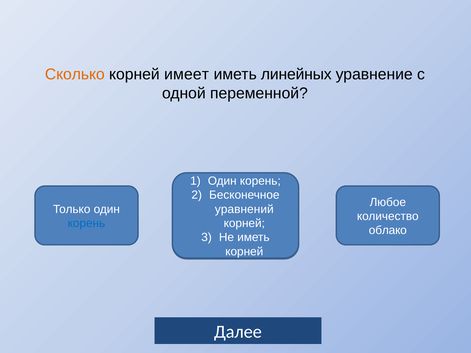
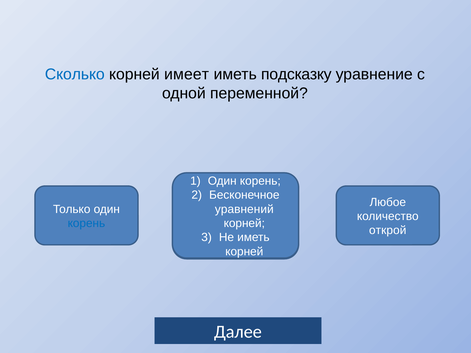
Сколько colour: orange -> blue (75, 75)
линейных: линейных -> подсказку (296, 75)
облако: облако -> открой (388, 231)
